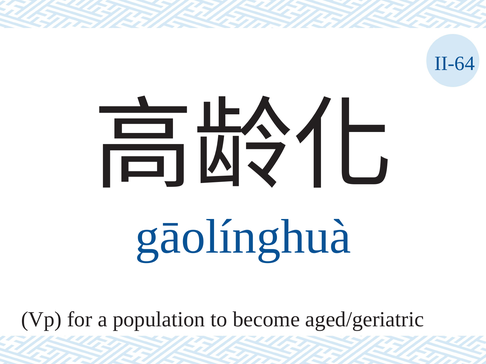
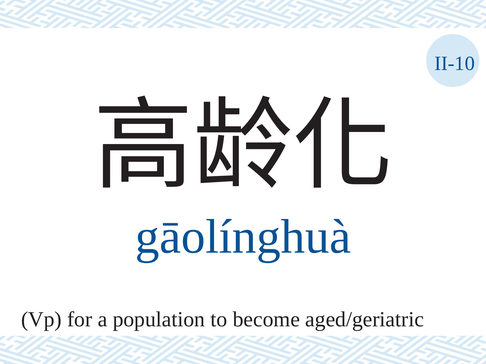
II-64: II-64 -> II-10 (455, 64)
